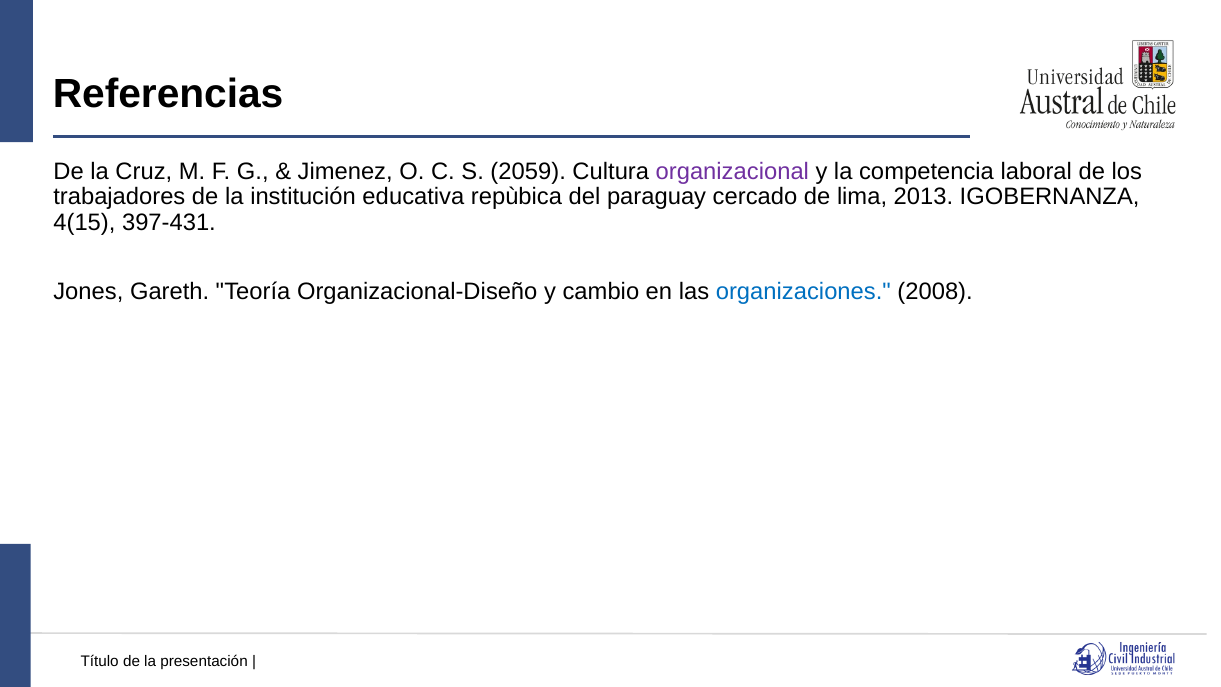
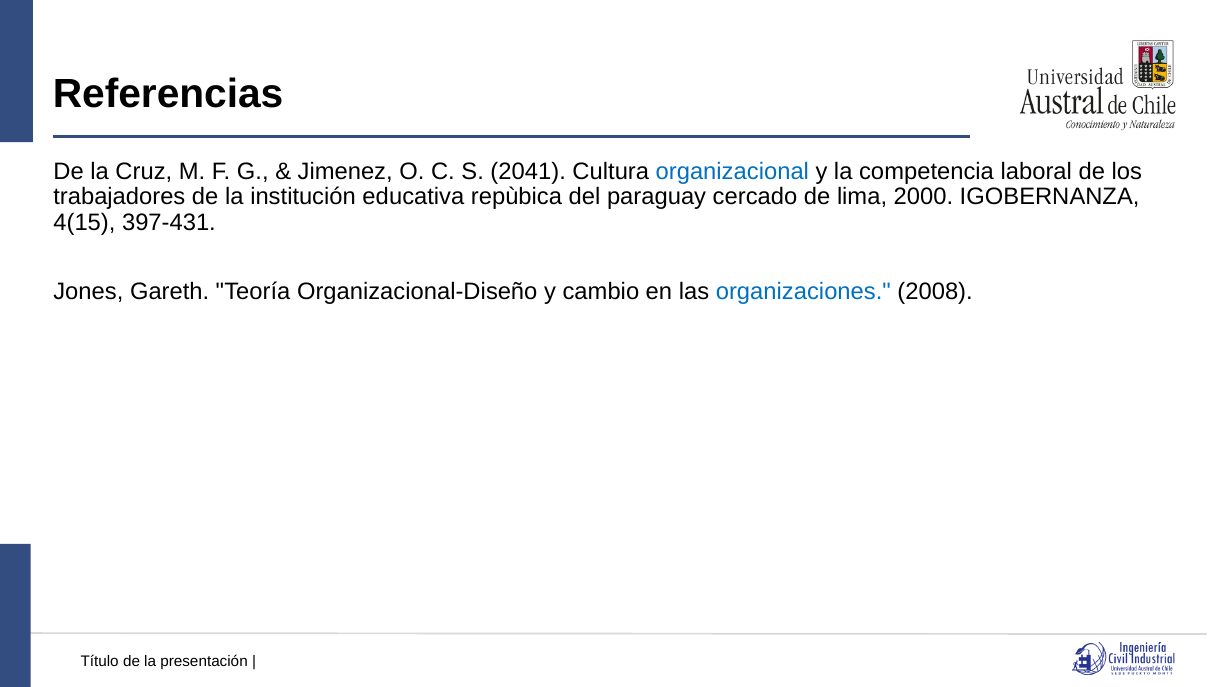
2059: 2059 -> 2041 (528, 171)
organizacional colour: purple -> blue (732, 171)
2013: 2013 -> 2000 (923, 197)
